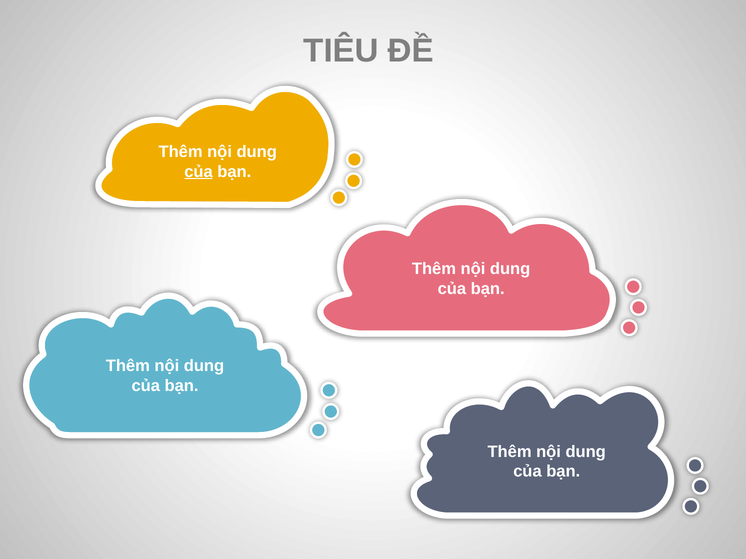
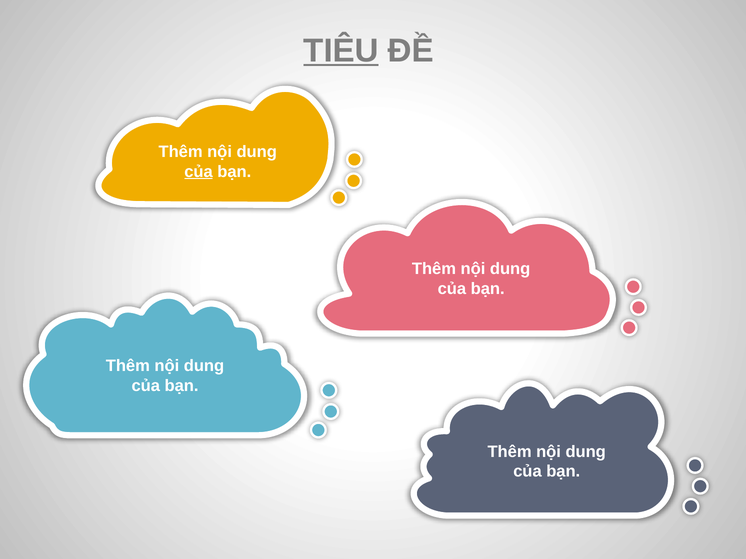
TIÊU underline: none -> present (341, 51)
